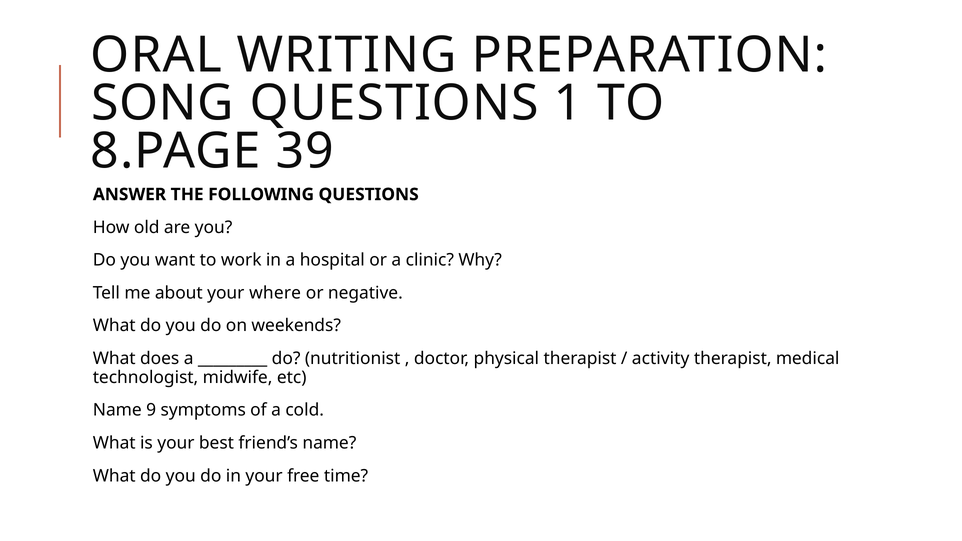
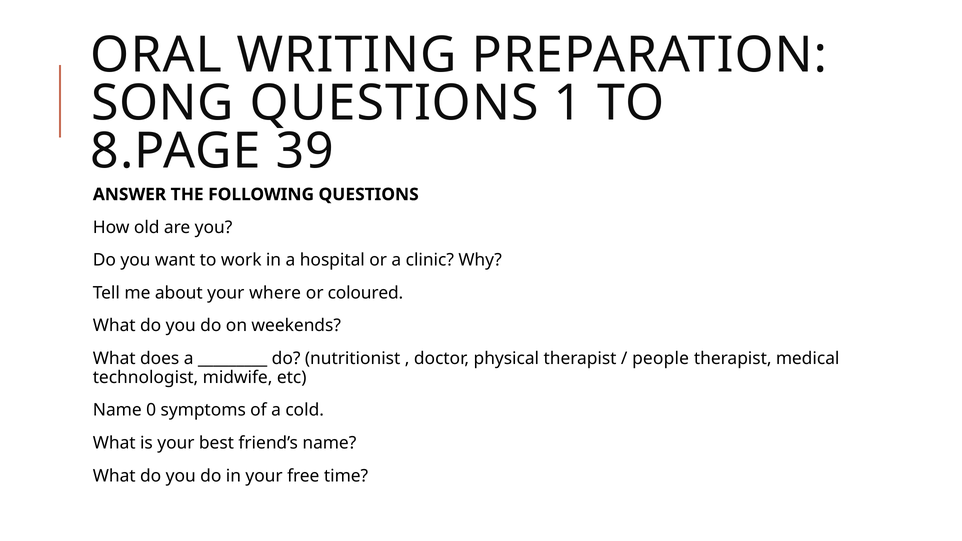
negative: negative -> coloured (365, 293)
activity: activity -> people (661, 359)
9: 9 -> 0 (151, 410)
